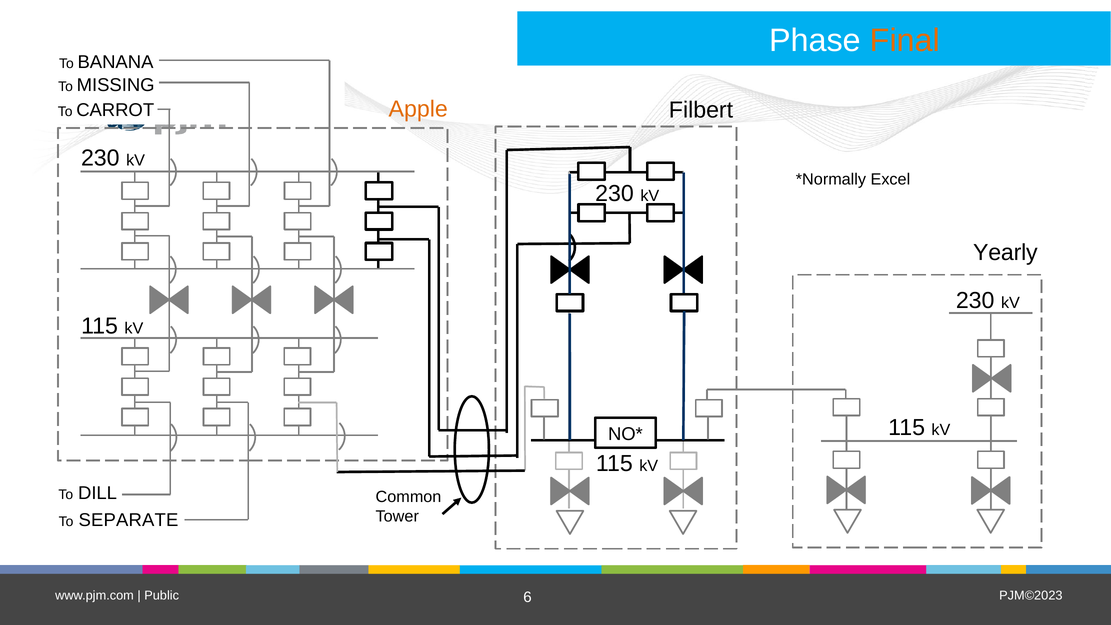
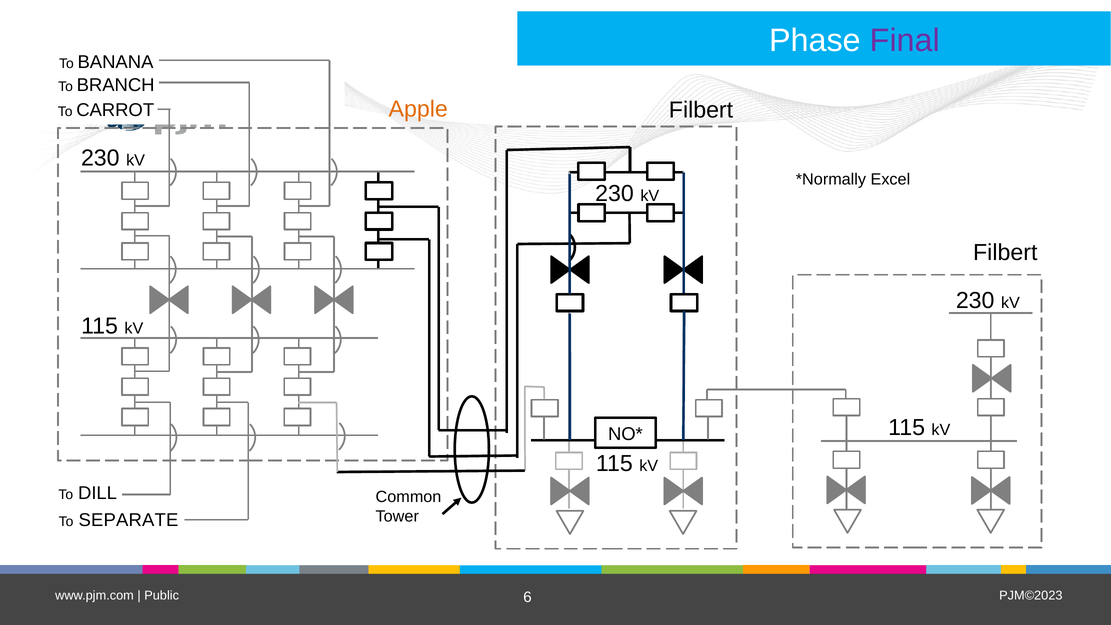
Final colour: orange -> purple (905, 41)
MISSING: MISSING -> BRANCH (116, 85)
Yearly: Yearly -> Filbert (1005, 252)
